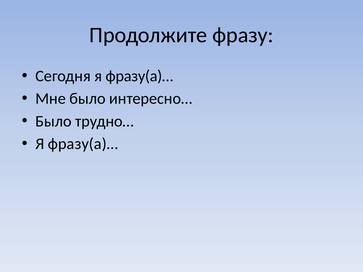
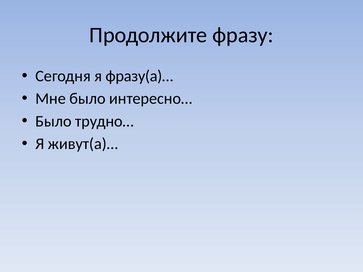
фразу(а)…: фразу(а)… -> живут(а)… (83, 144)
